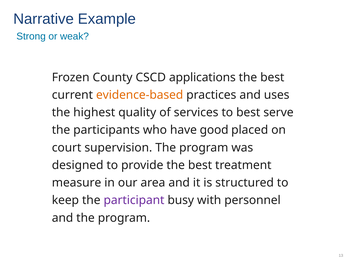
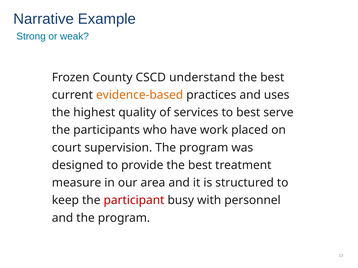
applications: applications -> understand (202, 78)
good: good -> work (214, 130)
participant colour: purple -> red (134, 201)
